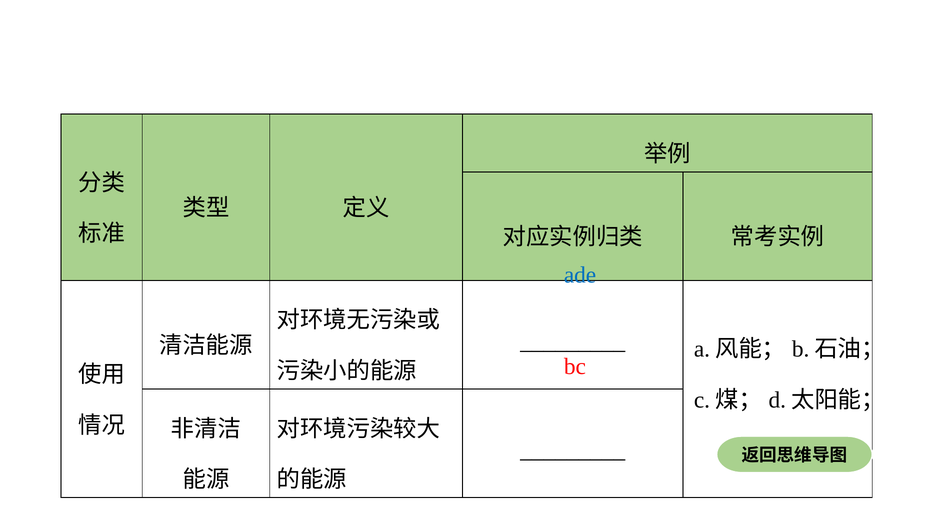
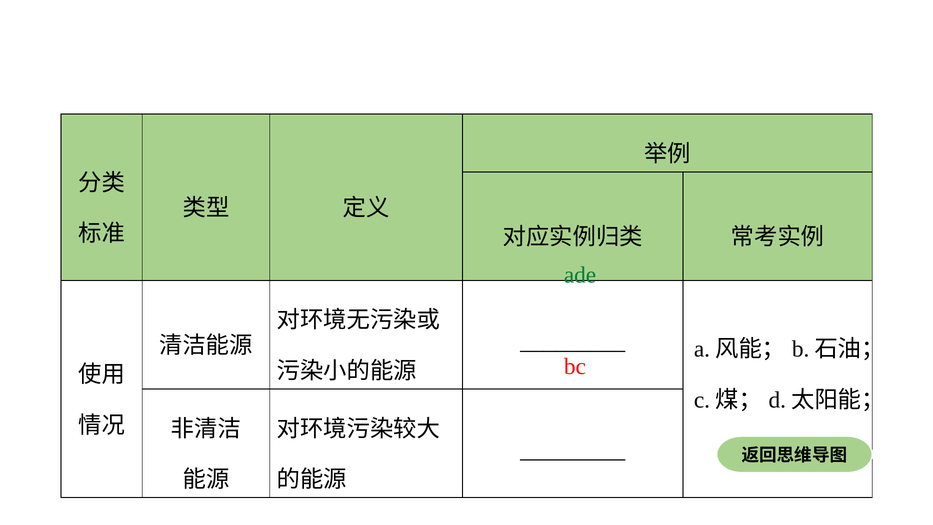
ade colour: blue -> green (580, 275)
